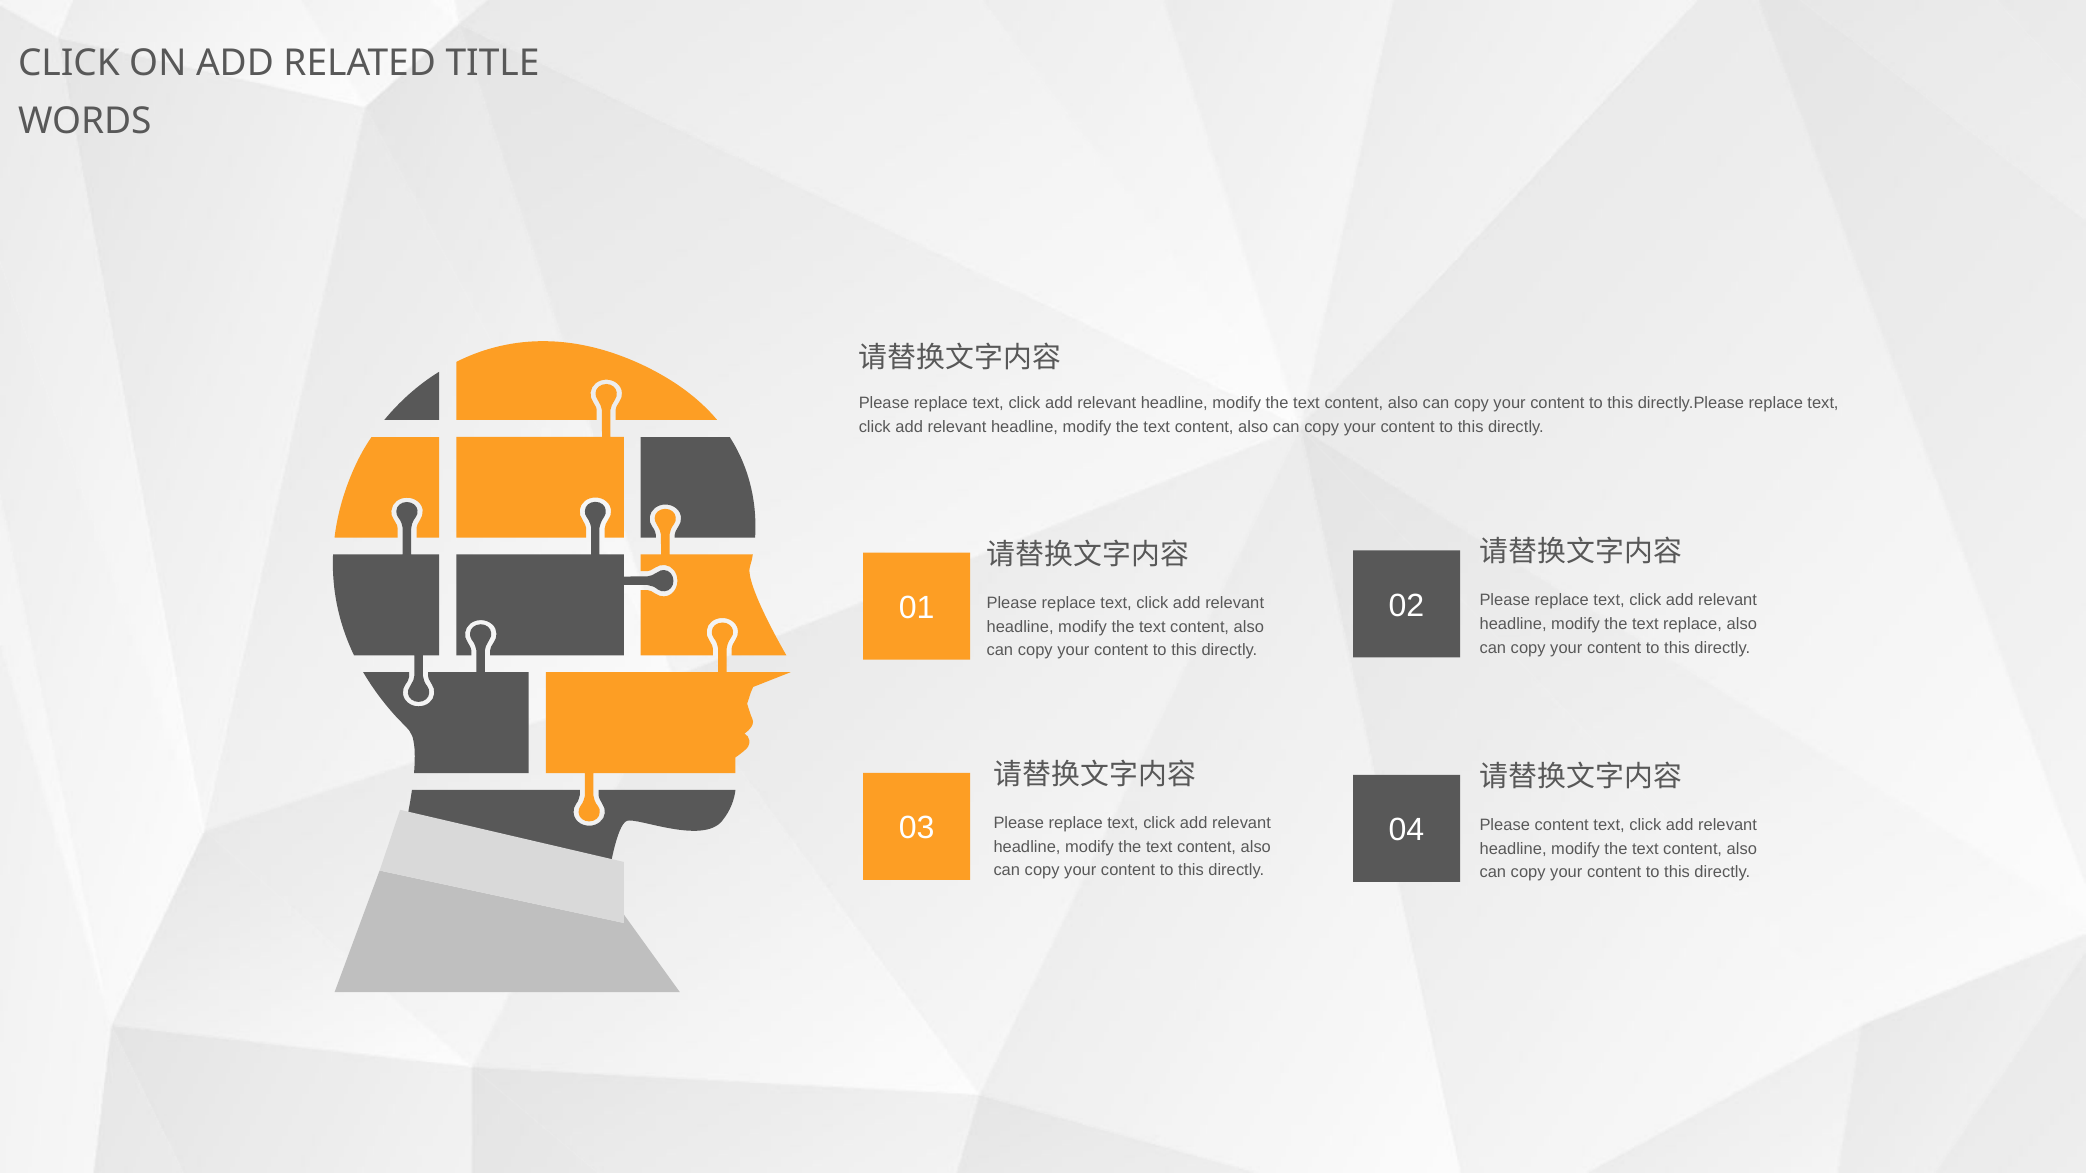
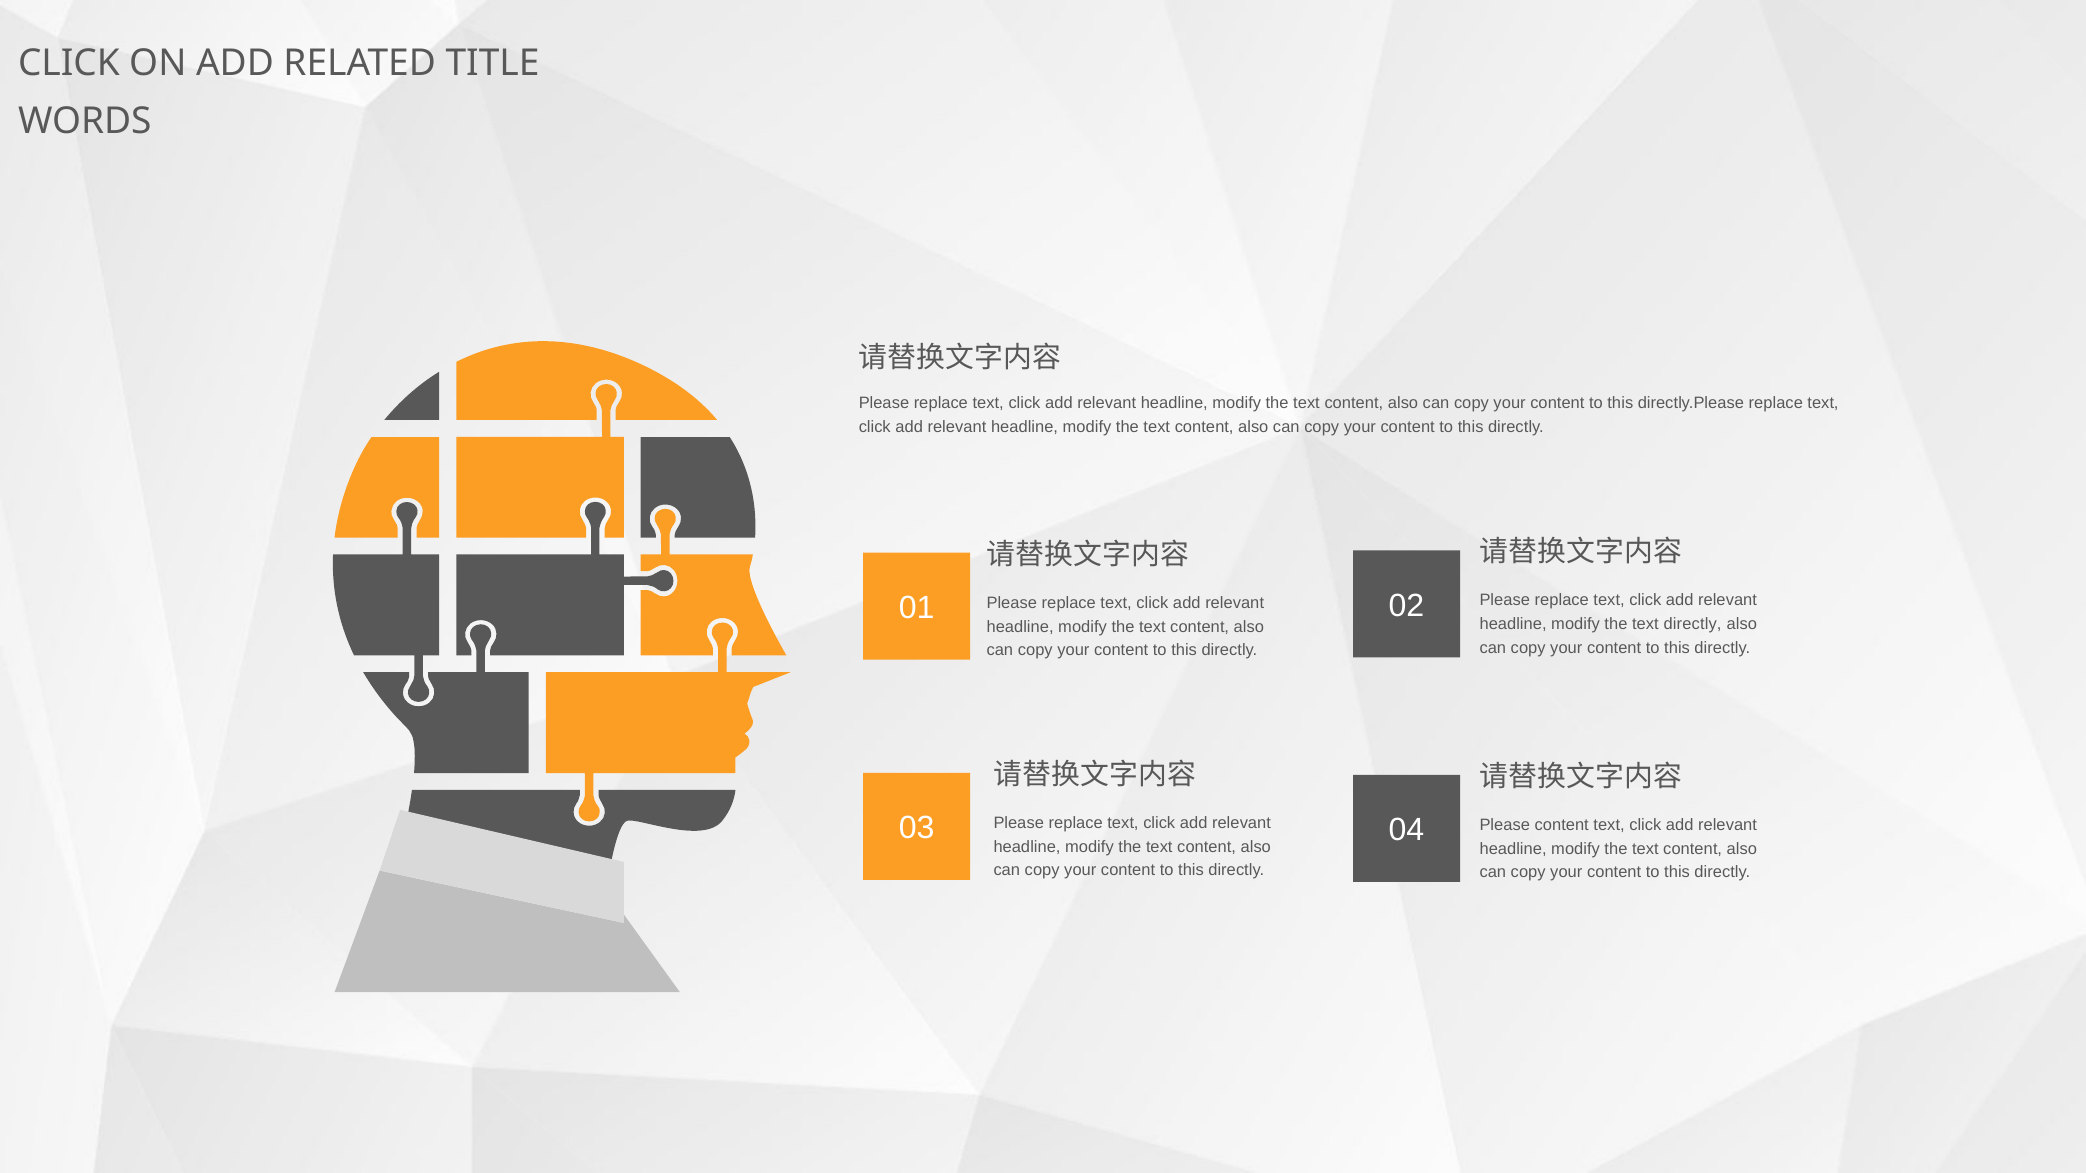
text replace: replace -> directly (1693, 624)
